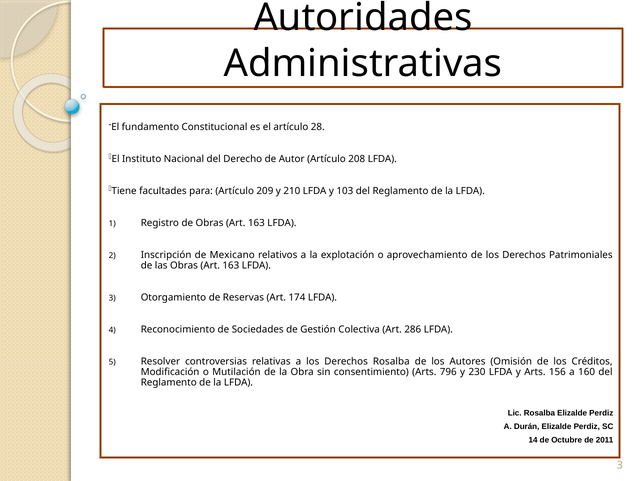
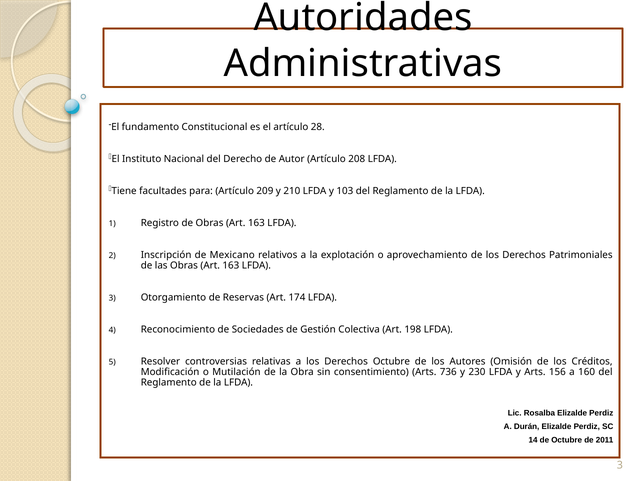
286: 286 -> 198 (413, 329)
Derechos Rosalba: Rosalba -> Octubre (391, 361)
796: 796 -> 736 (448, 372)
